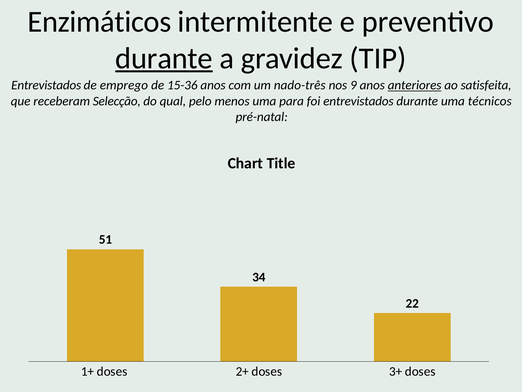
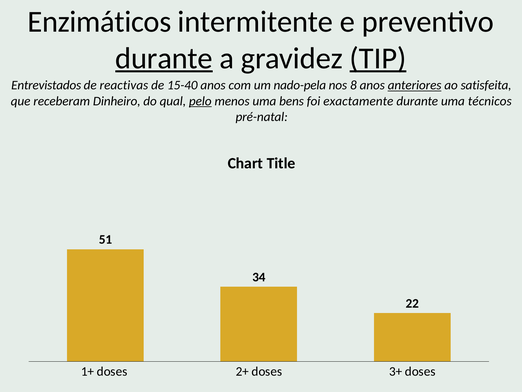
TIP underline: none -> present (378, 58)
emprego: emprego -> reactivas (124, 85)
15-36: 15-36 -> 15-40 (182, 85)
nado-três: nado-três -> nado-pela (300, 85)
9: 9 -> 8 (353, 85)
Selecção: Selecção -> Dinheiro (117, 101)
pelo underline: none -> present (200, 101)
para: para -> bens (292, 101)
foi entrevistados: entrevistados -> exactamente (358, 101)
